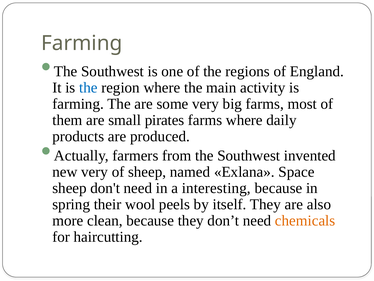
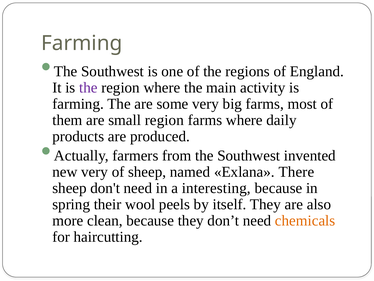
the colour: blue -> purple (88, 87)
small pirates: pirates -> region (164, 120)
Space: Space -> There (296, 172)
